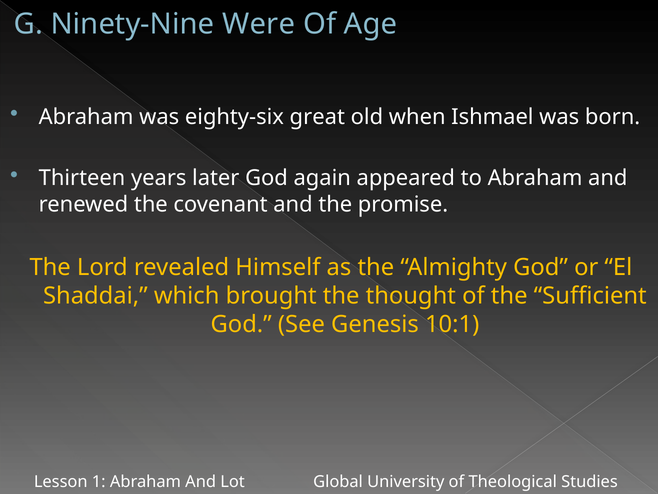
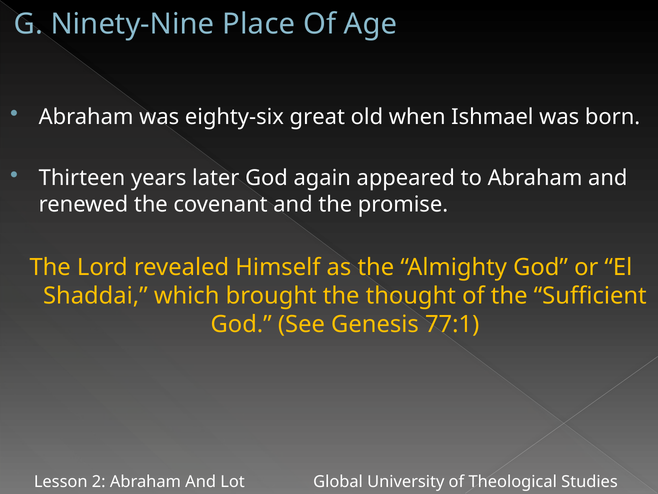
Were: Were -> Place (259, 24)
10:1: 10:1 -> 77:1 (452, 324)
1: 1 -> 2 (99, 482)
